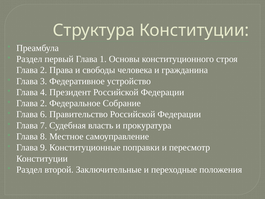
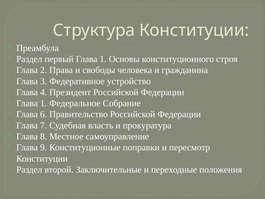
2: 2 -> 1 (44, 103)
